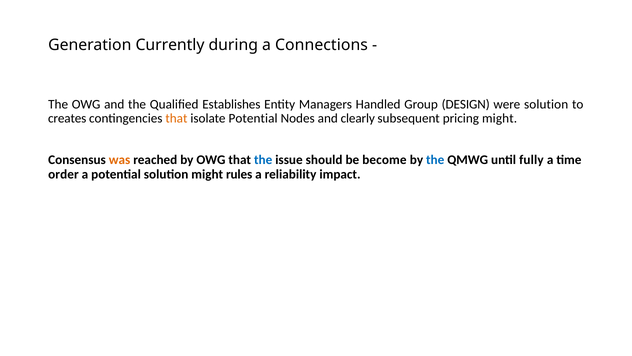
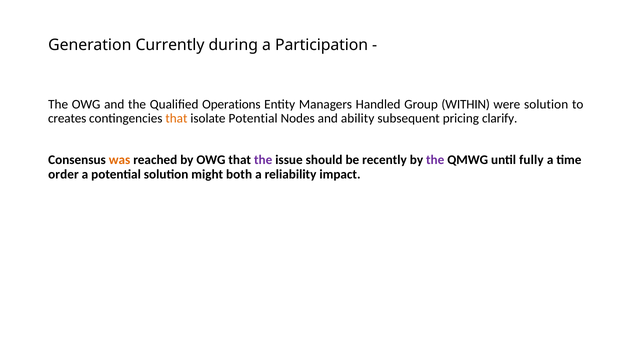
Connections: Connections -> Participation (322, 45)
Establishes: Establishes -> Operations (231, 104)
DESIGN: DESIGN -> WITHIN (466, 104)
clearly: clearly -> ability (358, 118)
pricing might: might -> clarify (500, 118)
the colour: blue -> purple (263, 160)
become: become -> recently (384, 160)
the colour: blue -> purple (435, 160)
rules: rules -> both (239, 174)
